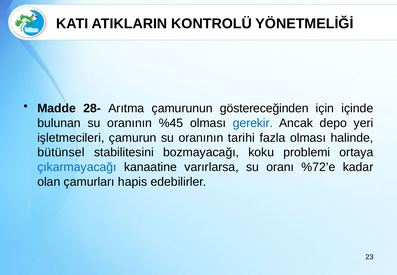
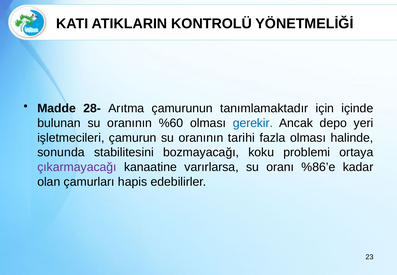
göstereceğinden: göstereceğinden -> tanımlamaktadır (264, 108)
%45: %45 -> %60 (171, 123)
bütünsel: bütünsel -> sonunda (61, 152)
çıkarmayacağı colour: blue -> purple (77, 167)
%72’e: %72’e -> %86’e (318, 167)
